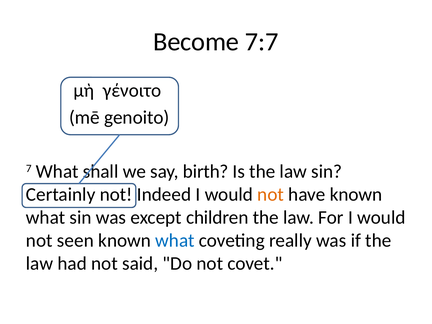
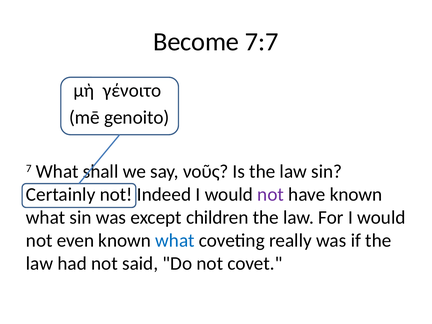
birth: birth -> νοῦς (206, 171)
not colour: orange -> purple (271, 194)
seen: seen -> even (75, 241)
